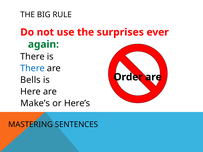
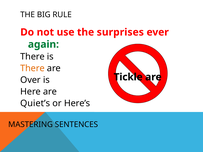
There colour: blue -> orange (32, 68)
Order: Order -> Tickle (128, 77)
Bells: Bells -> Over (31, 80)
Make’s: Make’s -> Quiet’s (35, 103)
